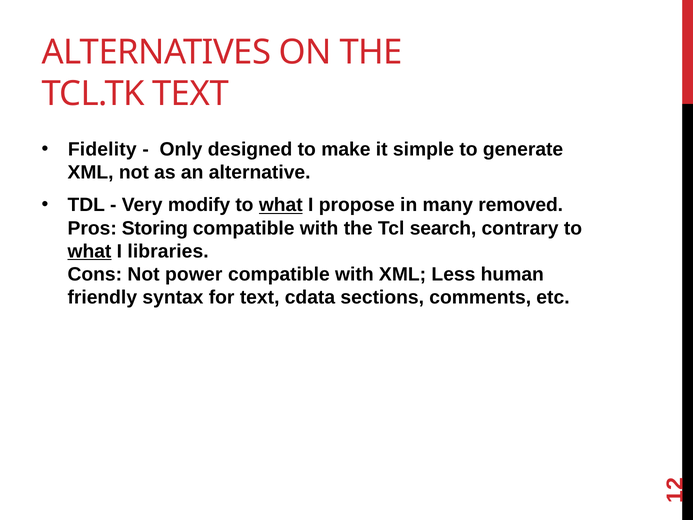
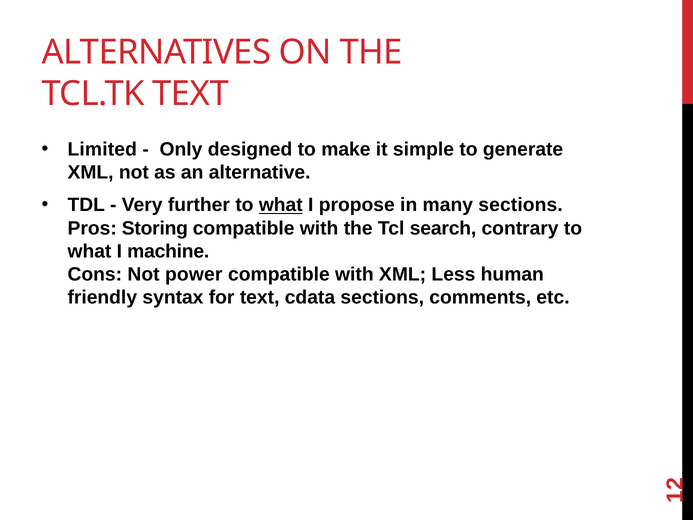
Fidelity: Fidelity -> Limited (102, 149)
modify: modify -> further (199, 205)
many removed: removed -> sections (521, 205)
what underline: present -> none (89, 251)
libraries: libraries -> machine (168, 251)
